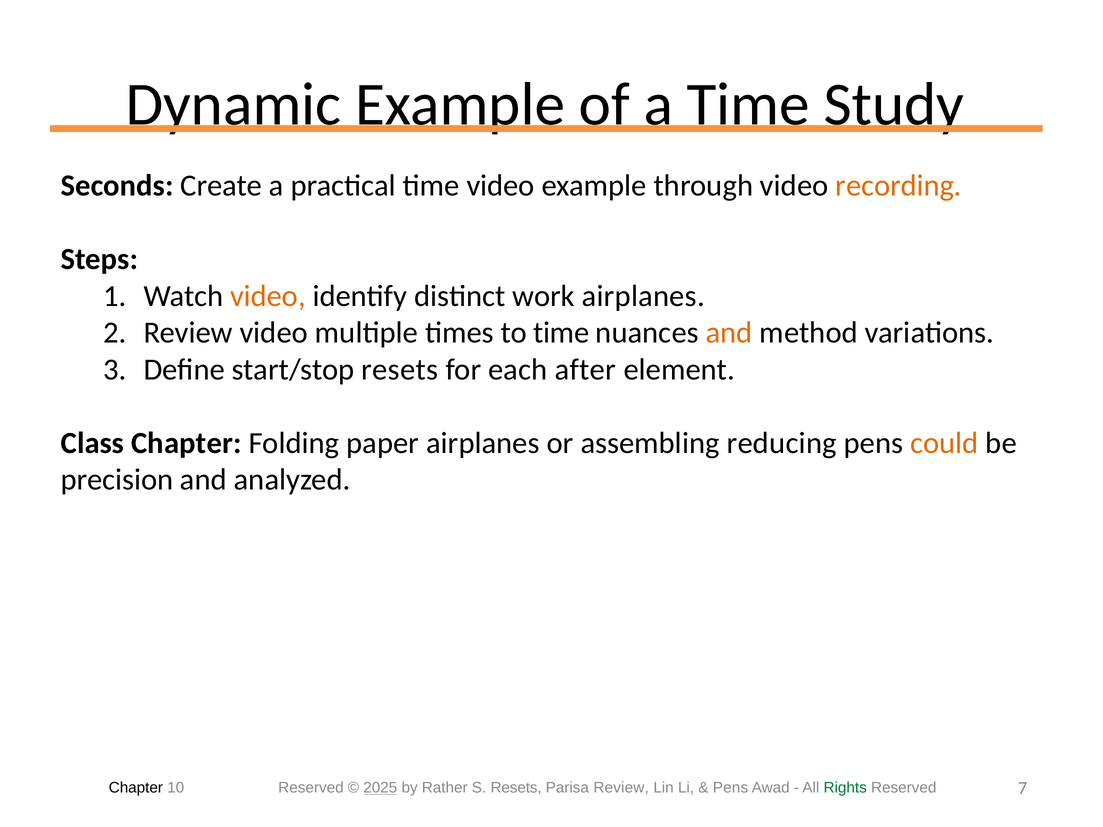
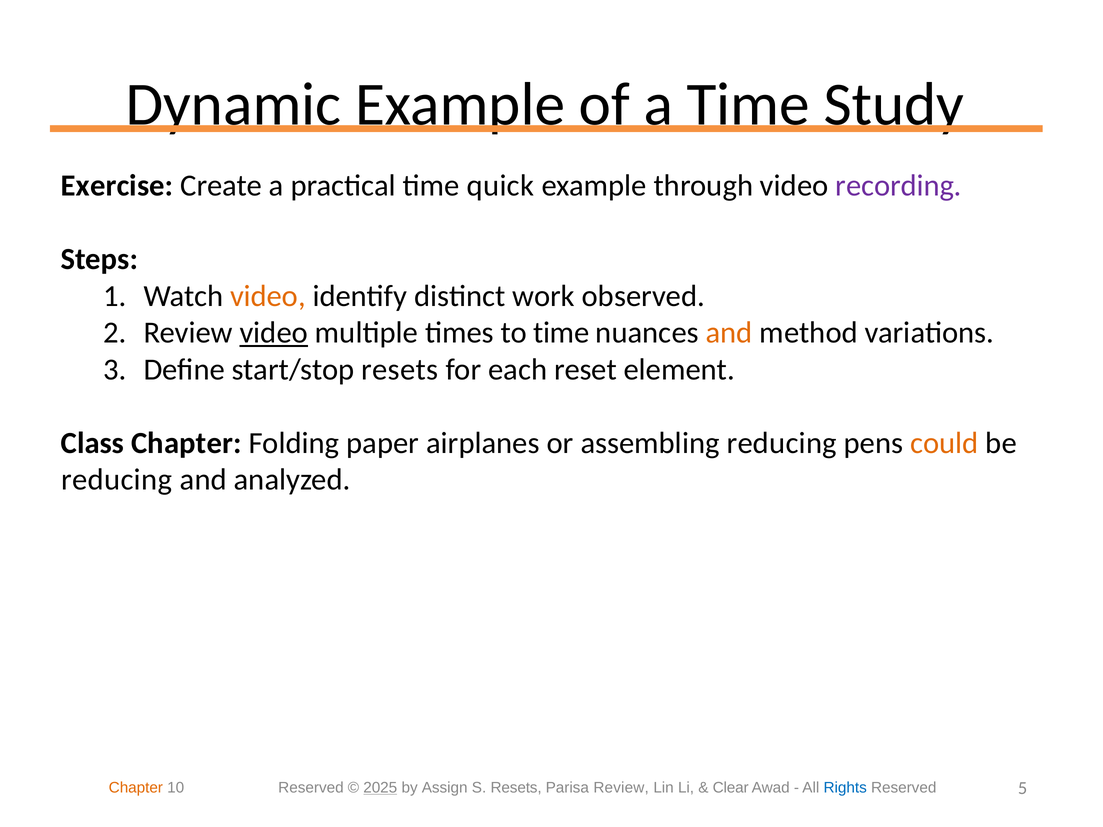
Seconds: Seconds -> Exercise (117, 186)
time video: video -> quick (500, 186)
recording colour: orange -> purple (899, 186)
work airplanes: airplanes -> observed (643, 296)
video underline: none -> present (274, 333)
after: after -> reset (585, 370)
precision: precision -> reducing (117, 480)
Chapter colour: black -> orange (136, 788)
Rather: Rather -> Assign (445, 788)
Pens: Pens -> Clear (731, 788)
Rights colour: green -> blue (845, 788)
7: 7 -> 5 (1023, 788)
